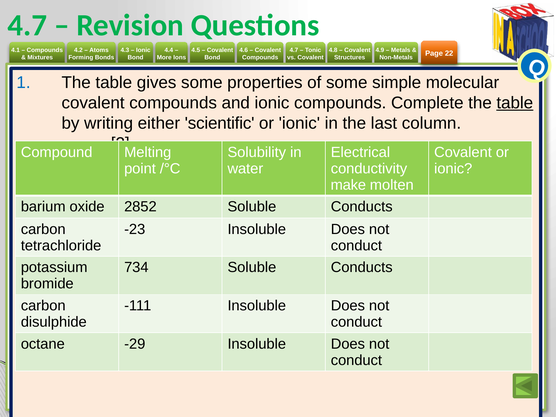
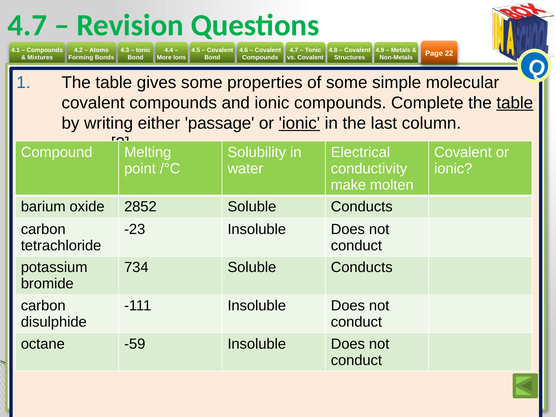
scientific: scientific -> passage (220, 123)
ionic underline: none -> present (299, 123)
-29: -29 -> -59 (135, 344)
